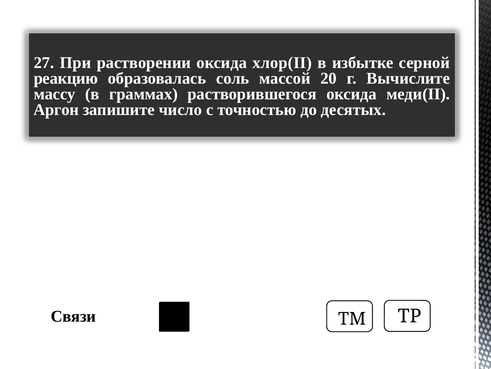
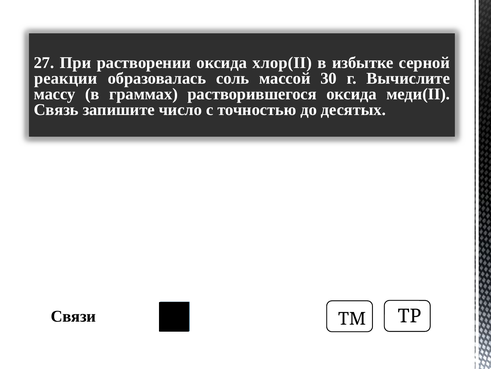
реакцию: реакцию -> реакции (66, 78)
20: 20 -> 30 (329, 78)
Аргон: Аргон -> Связь (56, 110)
